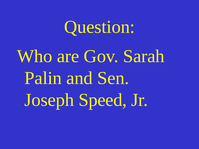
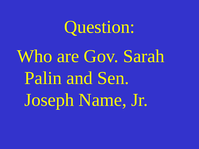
Speed: Speed -> Name (103, 100)
